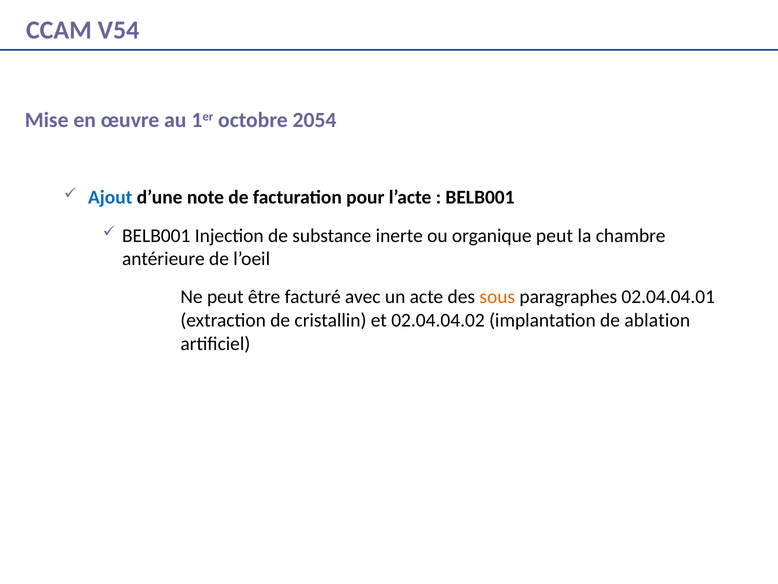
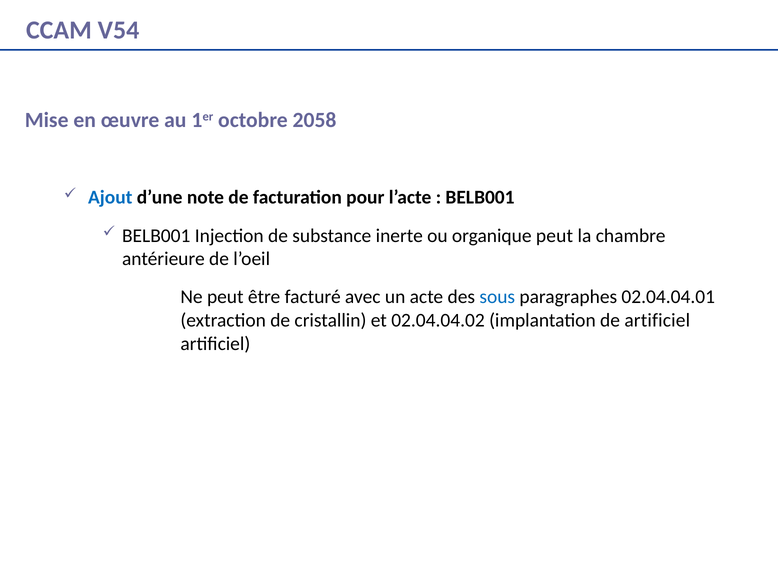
2054: 2054 -> 2058 (315, 120)
sous colour: orange -> blue (497, 297)
de ablation: ablation -> artificiel (657, 320)
